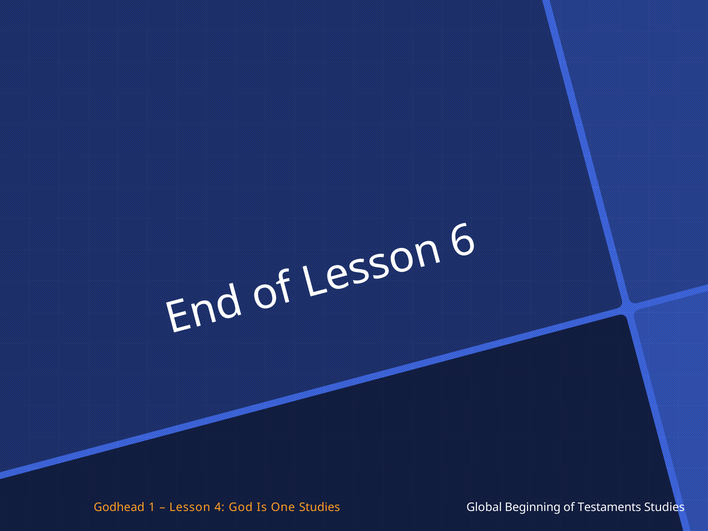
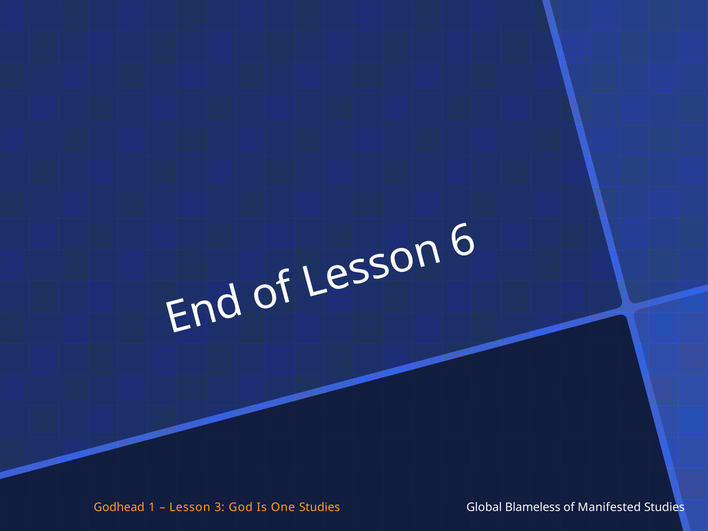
4: 4 -> 3 (219, 507)
Beginning: Beginning -> Blameless (533, 507)
Testaments: Testaments -> Manifested (609, 507)
